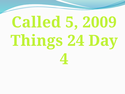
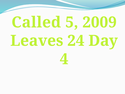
Things: Things -> Leaves (37, 41)
